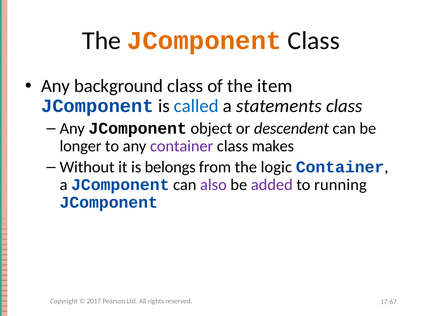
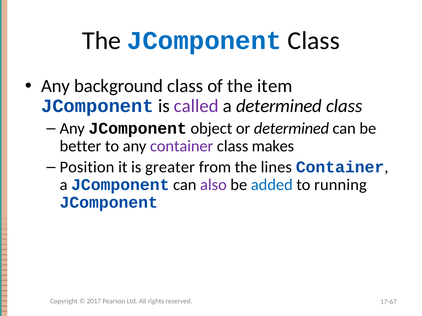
JComponent colour: orange -> blue (204, 41)
called colour: blue -> purple (196, 106)
a statements: statements -> determined (279, 106)
or descendent: descendent -> determined (291, 129)
longer: longer -> better (80, 146)
Without: Without -> Position (87, 167)
belongs: belongs -> greater (170, 167)
logic: logic -> lines (276, 167)
added colour: purple -> blue (272, 185)
